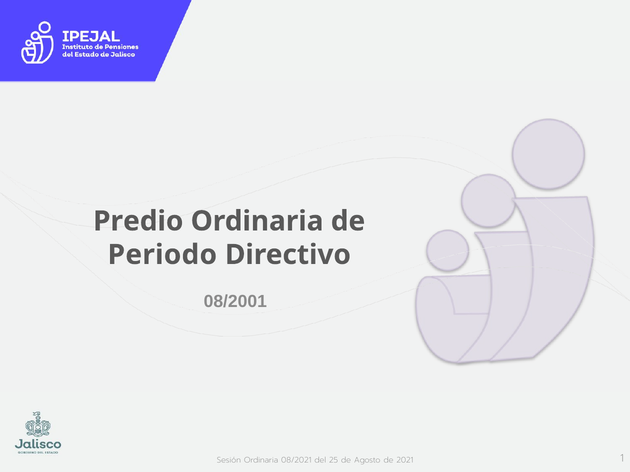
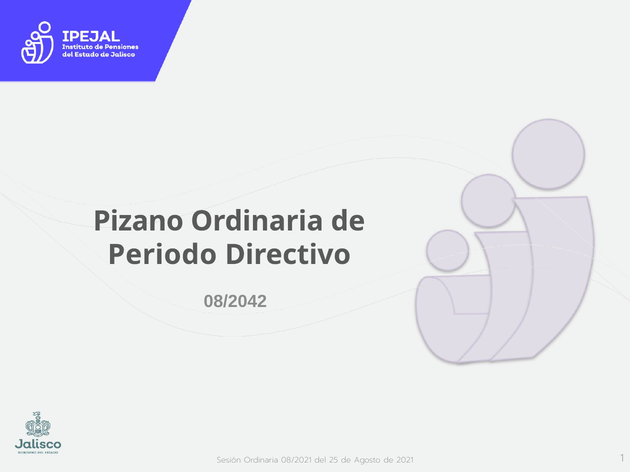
Predio: Predio -> Pizano (138, 221)
08/2001: 08/2001 -> 08/2042 (235, 302)
